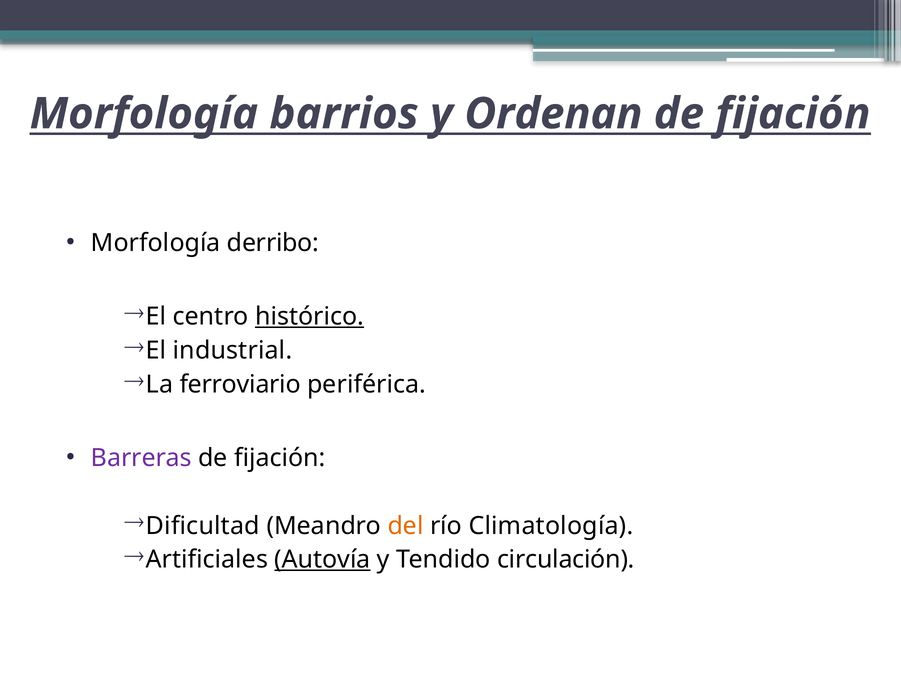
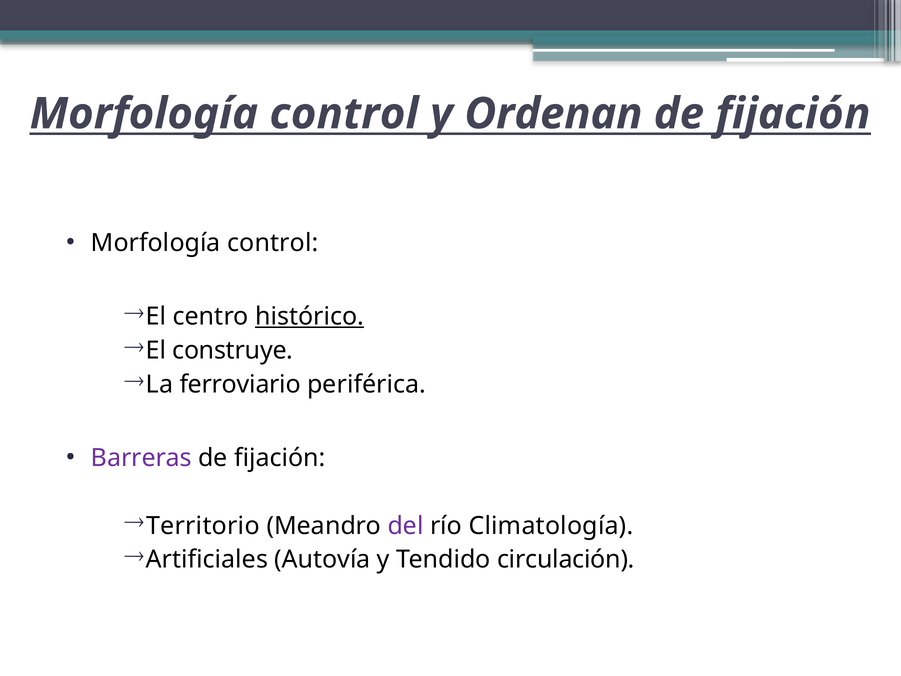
barrios: barrios -> control (344, 114)
derribo: derribo -> control (273, 243)
industrial: industrial -> construye (233, 350)
Dificultad: Dificultad -> Territorio (203, 526)
del colour: orange -> purple (406, 526)
Autovía underline: present -> none (322, 559)
